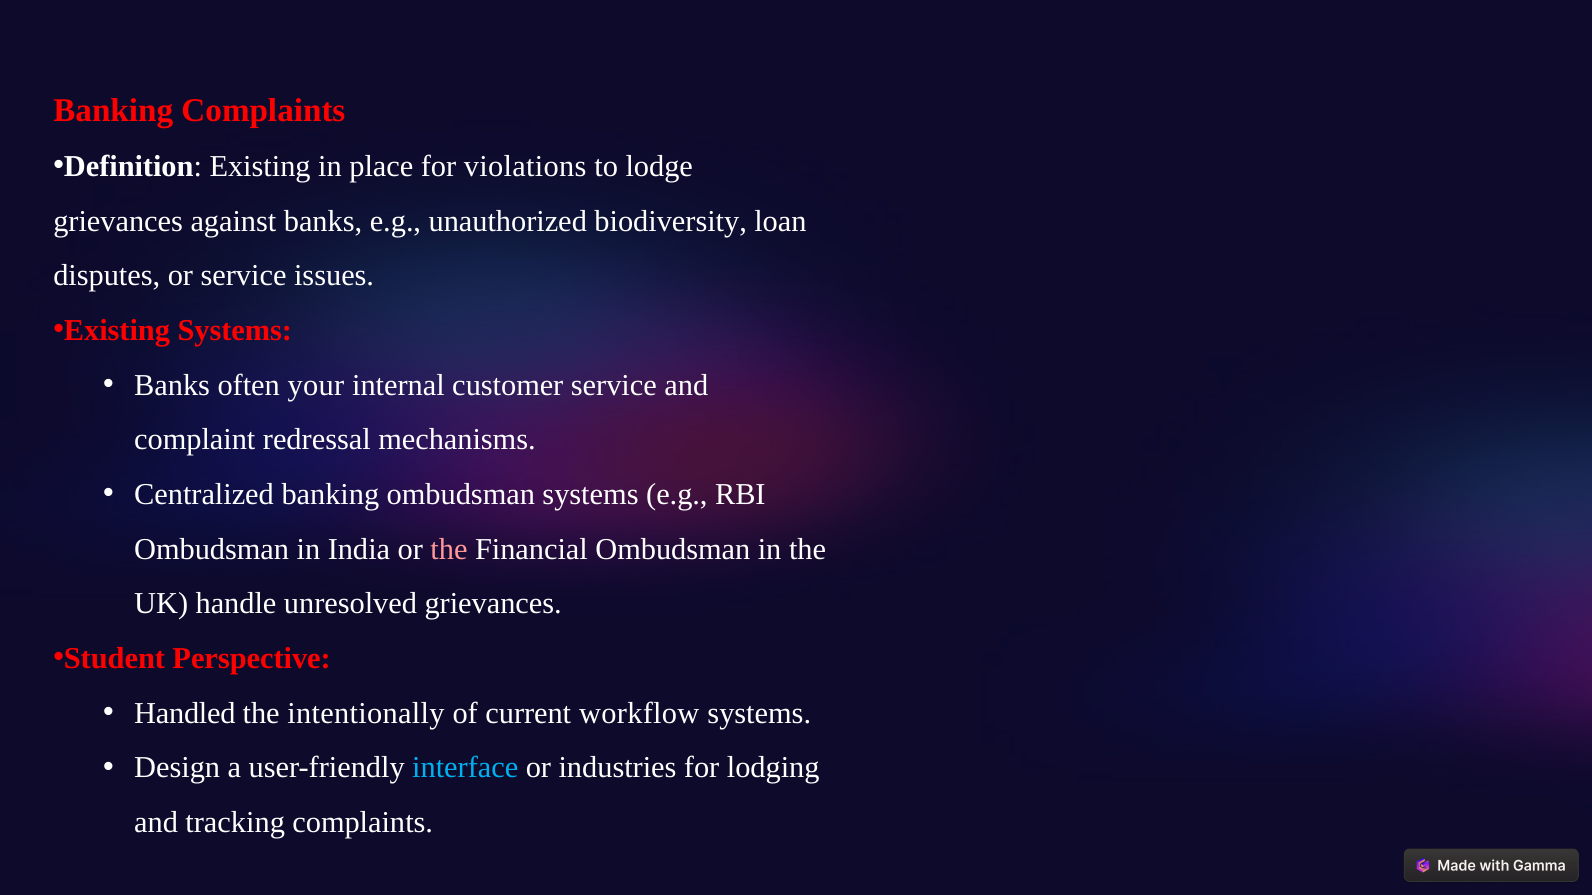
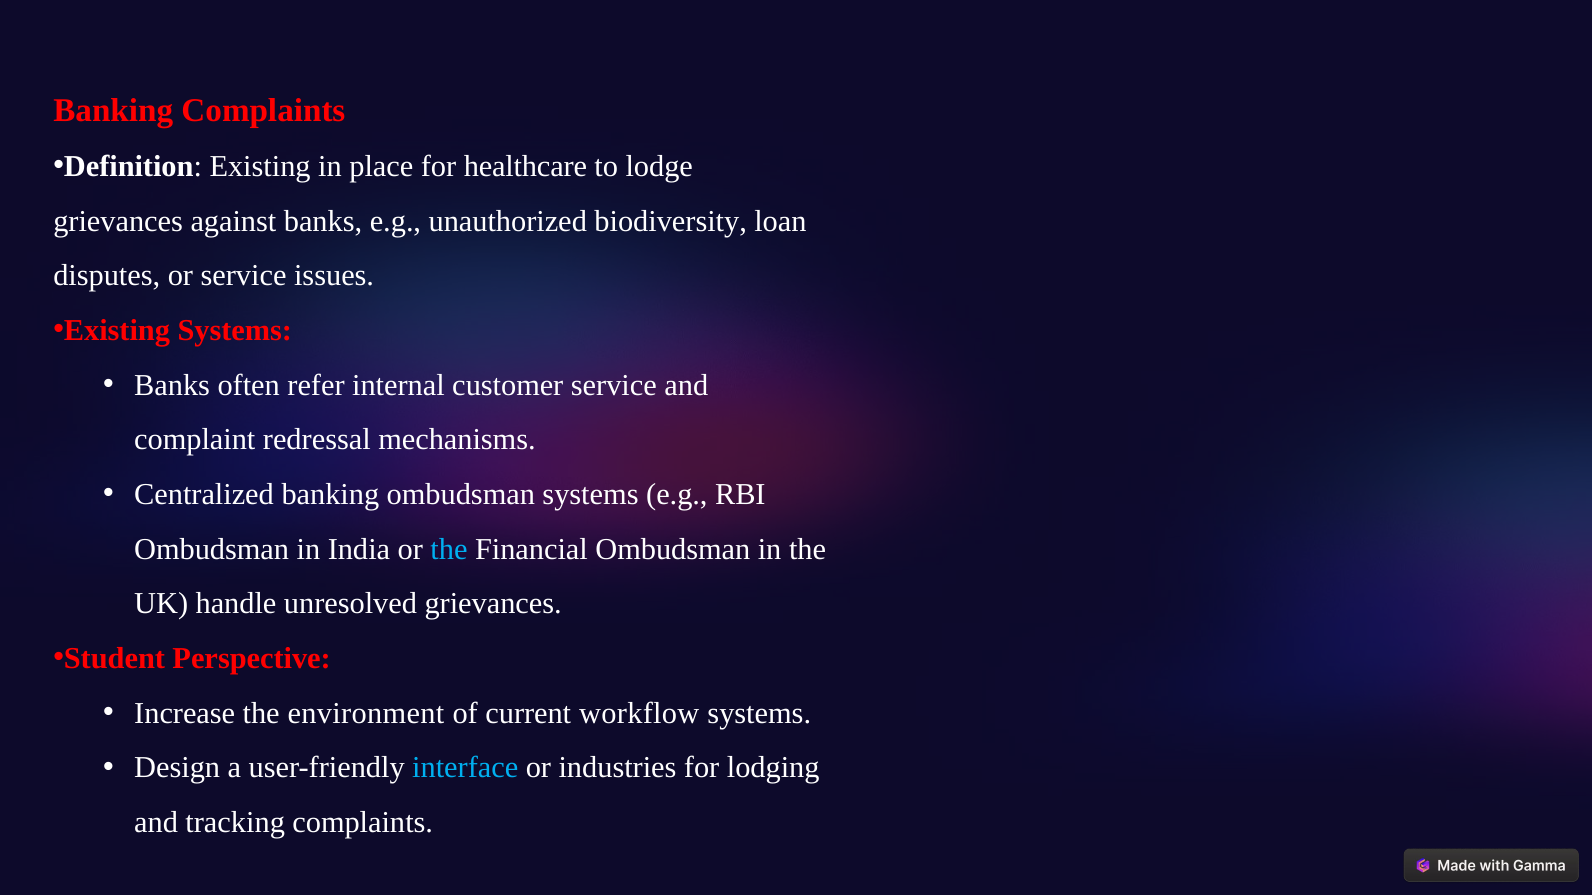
violations: violations -> healthcare (525, 167)
your: your -> refer (316, 385)
the colour: pink -> light blue (449, 549)
Handled: Handled -> Increase (185, 713)
intentionally: intentionally -> environment (366, 713)
